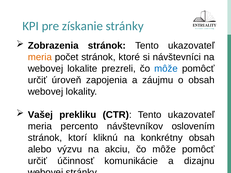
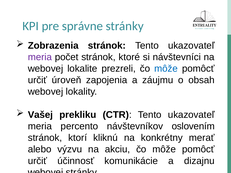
získanie: získanie -> správne (82, 26)
meria colour: orange -> purple (40, 57)
konkrétny obsah: obsah -> merať (202, 138)
